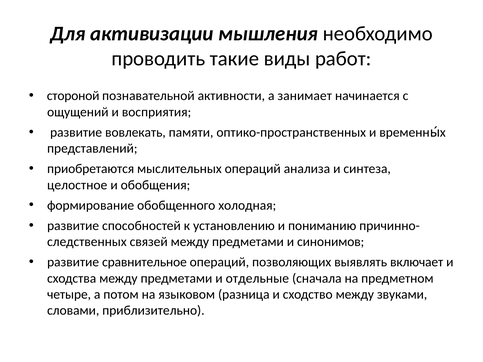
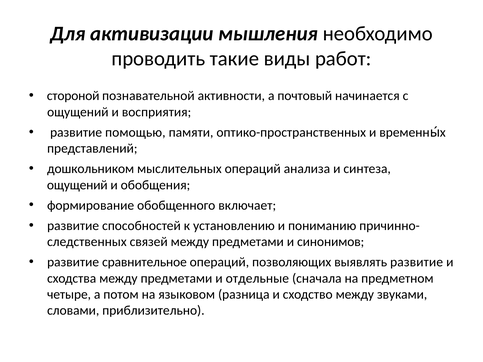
занимает: занимает -> почтовый (305, 96)
вовлекать: вовлекать -> помощью (135, 132)
приобретаются: приобретаются -> дошкольником (91, 169)
целостное: целостное -> ощущений (77, 185)
холодная: холодная -> включает (247, 205)
выявлять включает: включает -> развитие (417, 262)
